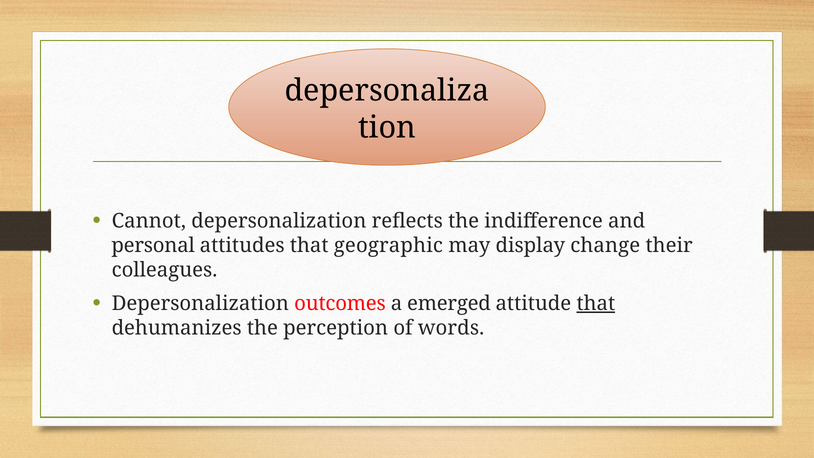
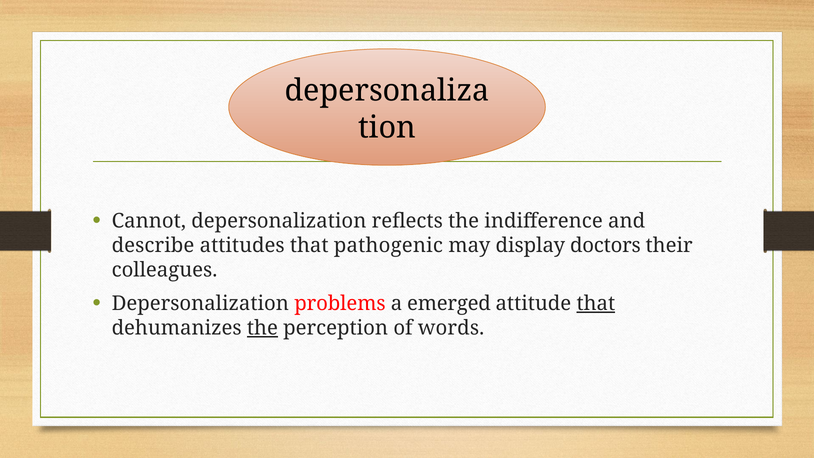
personal: personal -> describe (153, 245)
geographic: geographic -> pathogenic (388, 245)
change: change -> doctors (605, 245)
outcomes: outcomes -> problems (340, 303)
the underline: none -> present (262, 328)
